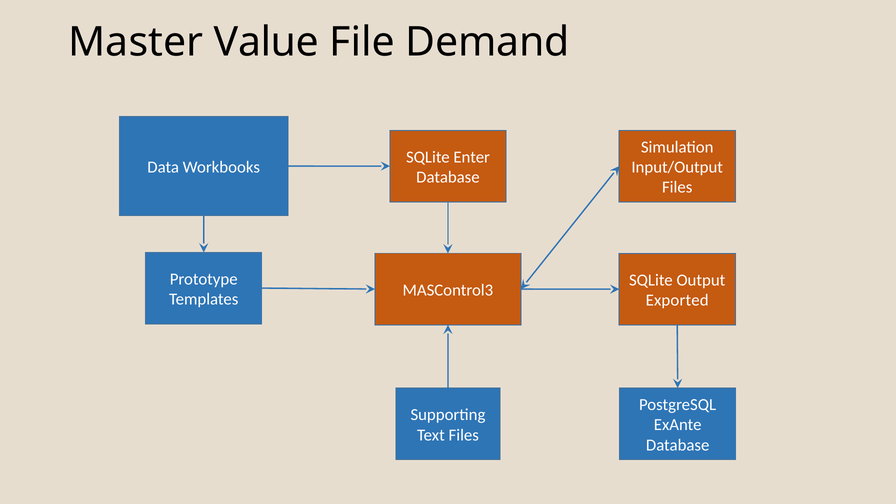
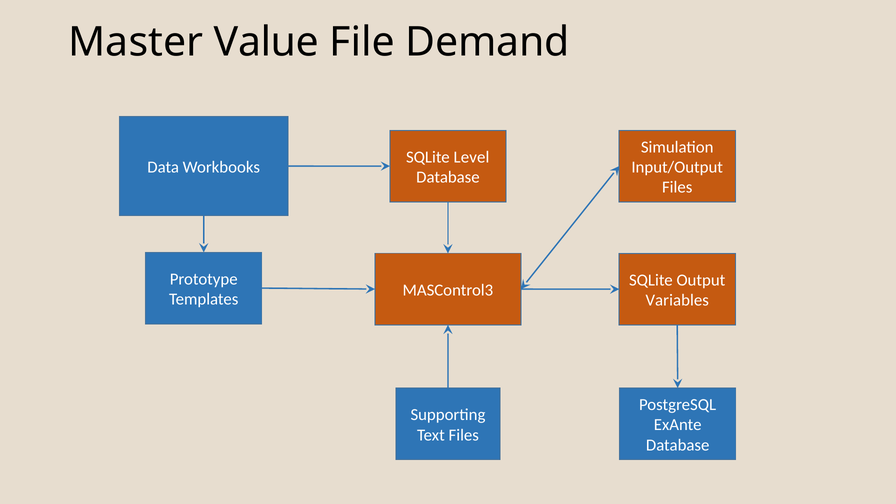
Enter: Enter -> Level (472, 157)
Exported: Exported -> Variables (677, 300)
